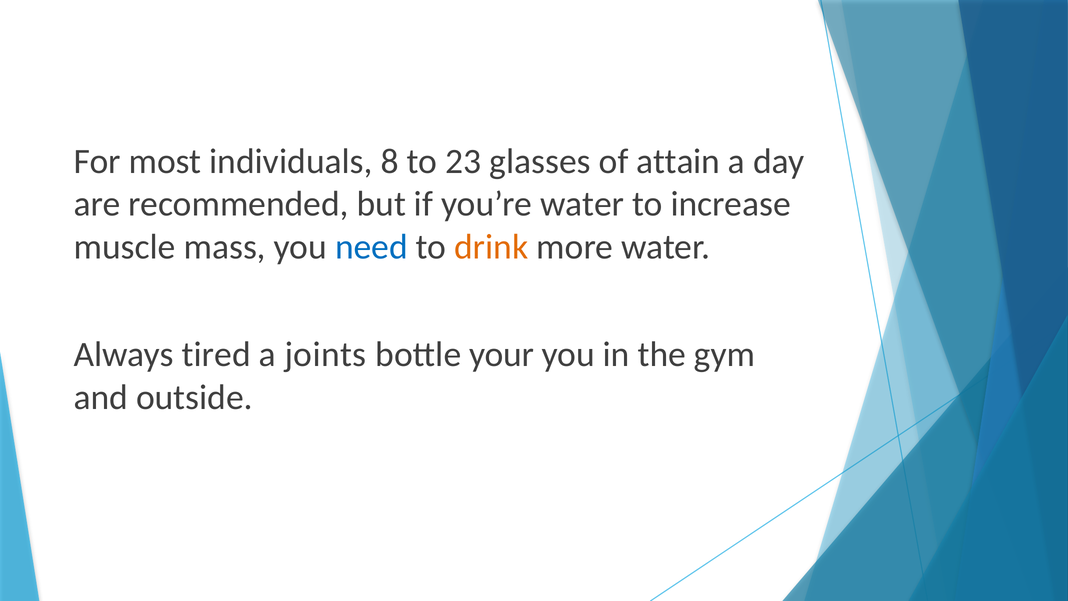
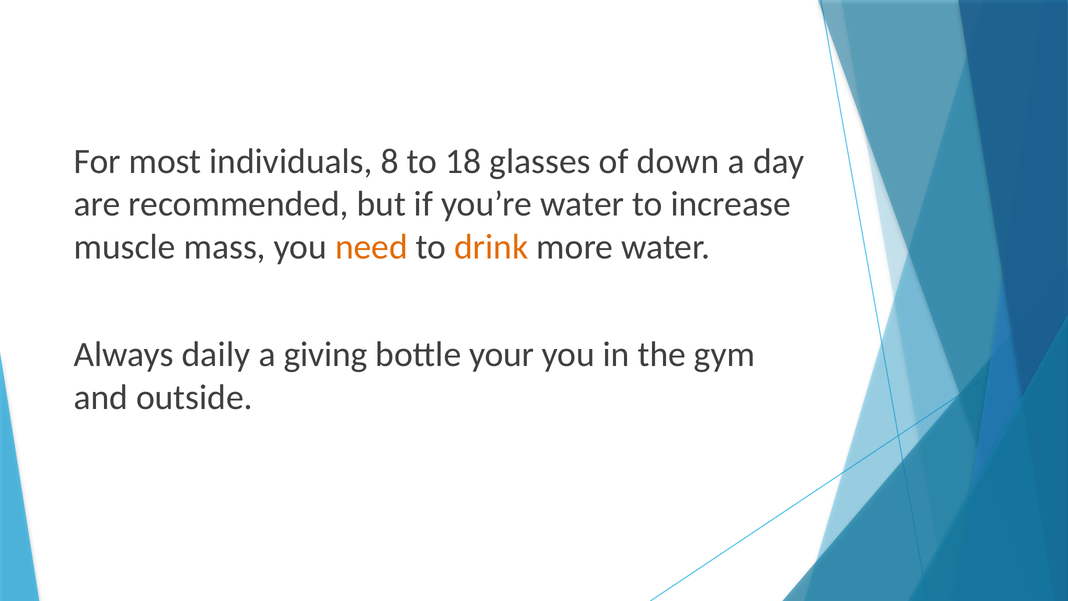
23: 23 -> 18 (463, 161)
attain: attain -> down (678, 161)
need colour: blue -> orange (371, 247)
tired: tired -> daily (216, 355)
joints: joints -> giving (326, 355)
